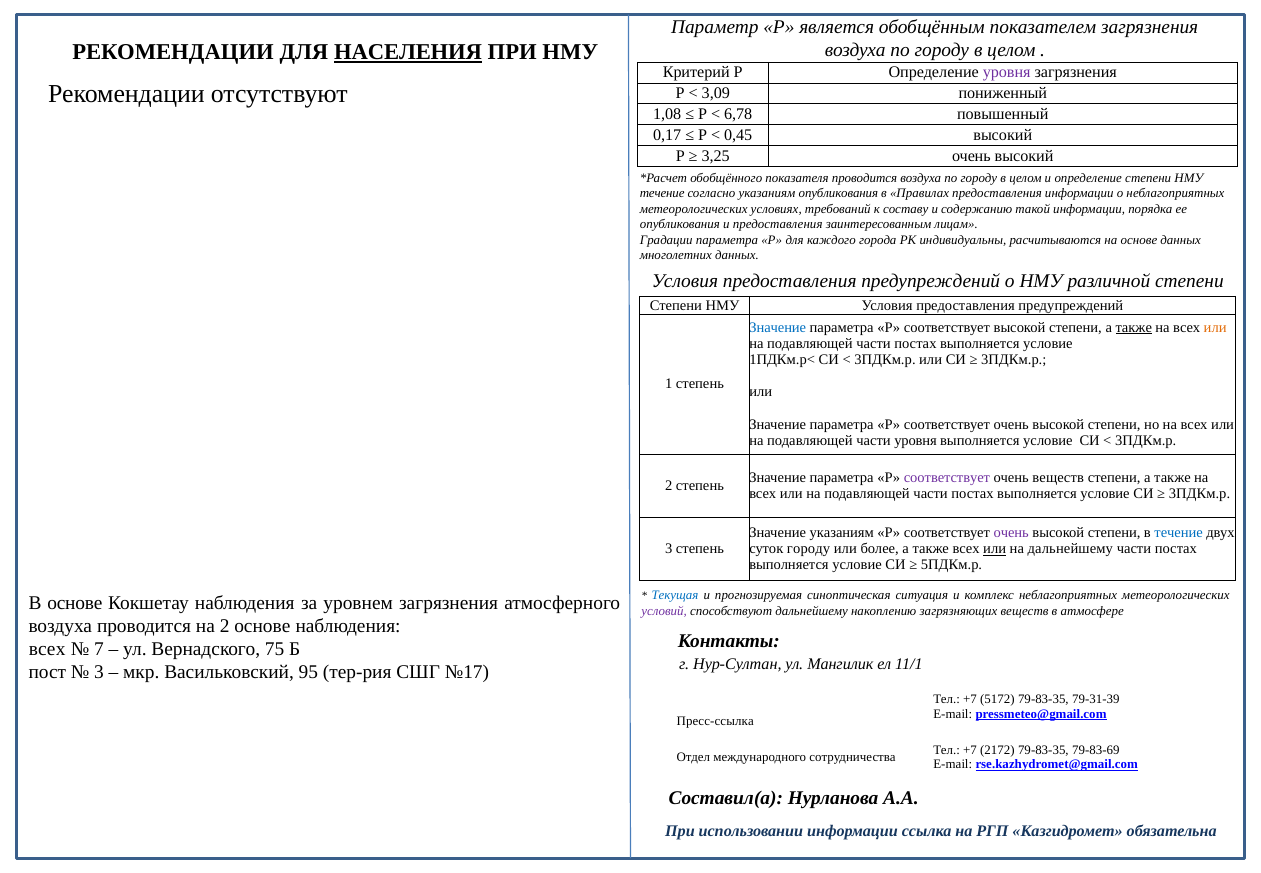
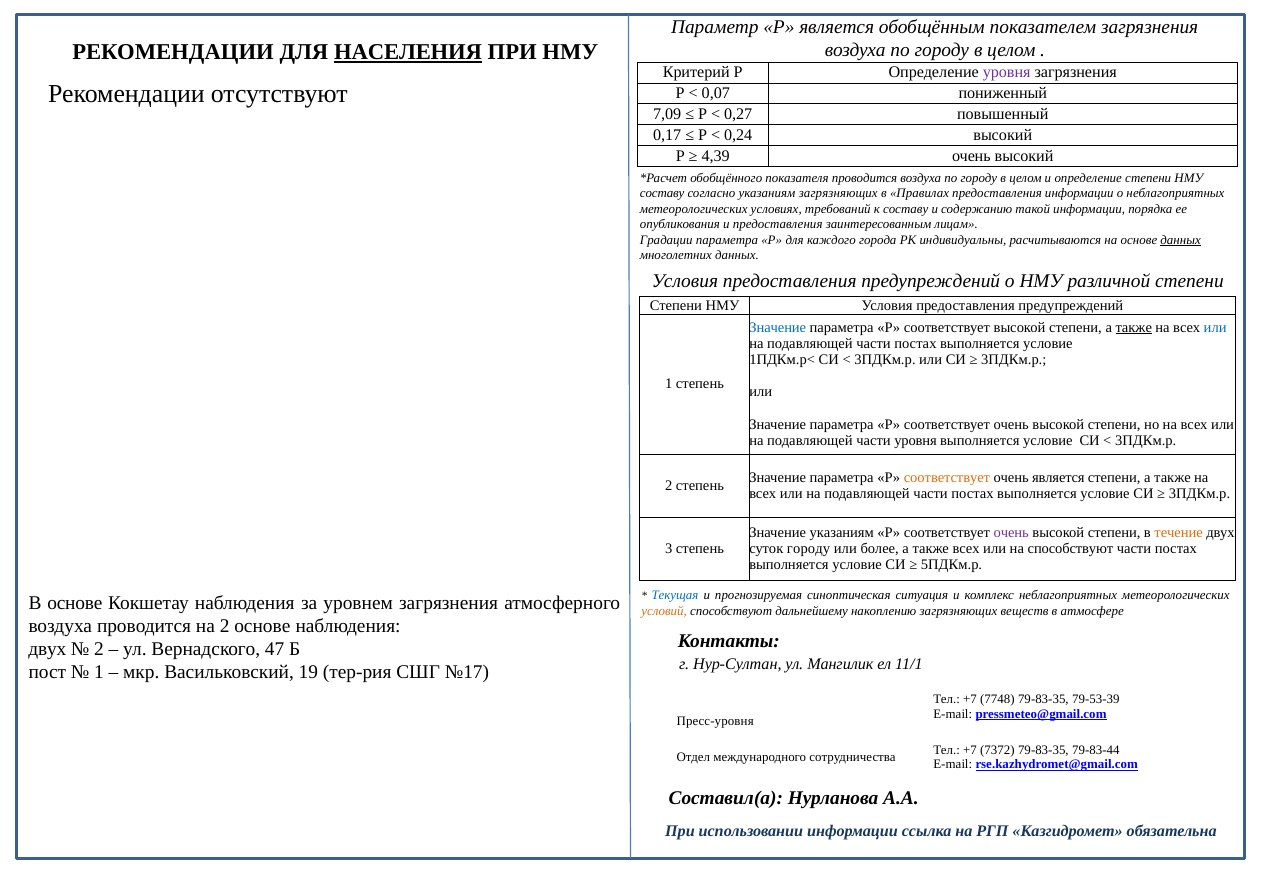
3,09: 3,09 -> 0,07 (716, 93)
1,08: 1,08 -> 7,09 (667, 114)
6,78: 6,78 -> 0,27 (738, 114)
0,45: 0,45 -> 0,24 (738, 135)
3,25: 3,25 -> 4,39 (716, 156)
течение: течение -> составу (662, 194)
указаниям опубликования: опубликования -> загрязняющих (838, 194)
данных underline: none -> present (1181, 240)
или colour: orange -> blue (1215, 328)
соответствует colour: purple -> orange (947, 478)
очень веществ: веществ -> является (1058, 478)
течение colour: blue -> orange (1179, 533)
или underline: present -> none (995, 549)
на дальнейшему: дальнейшему -> способствуют (1070, 549)
условий colour: purple -> orange (664, 611)
всех: всех -> двух (47, 649)
7: 7 -> 2 (99, 649)
75: 75 -> 47 (275, 649)
3: 3 -> 1 (99, 673)
95: 95 -> 19 (308, 673)
5172: 5172 -> 7748 (997, 700)
79-31-39: 79-31-39 -> 79-53-39 (1096, 700)
Пресс-ссылка: Пресс-ссылка -> Пресс-уровня (715, 721)
2172: 2172 -> 7372 (997, 750)
79-83-69: 79-83-69 -> 79-83-44 (1096, 750)
